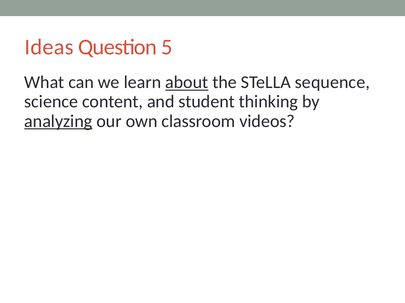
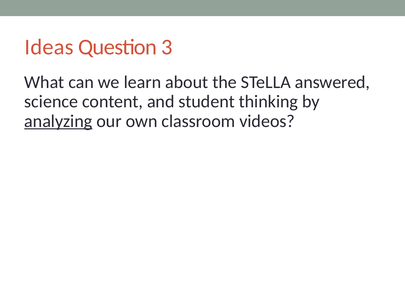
5: 5 -> 3 (167, 47)
about underline: present -> none (187, 83)
sequence: sequence -> answered (332, 83)
